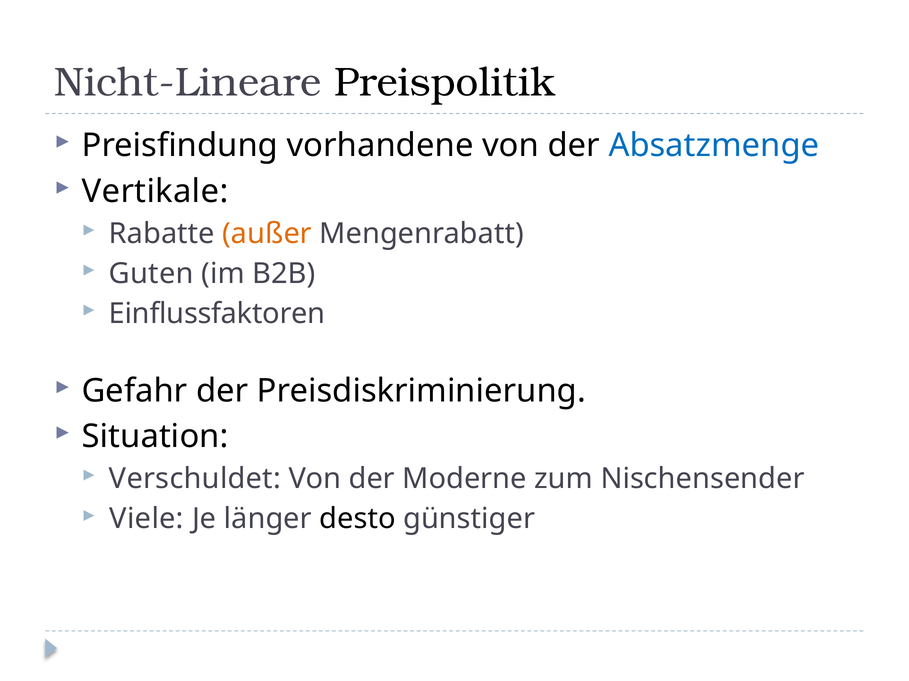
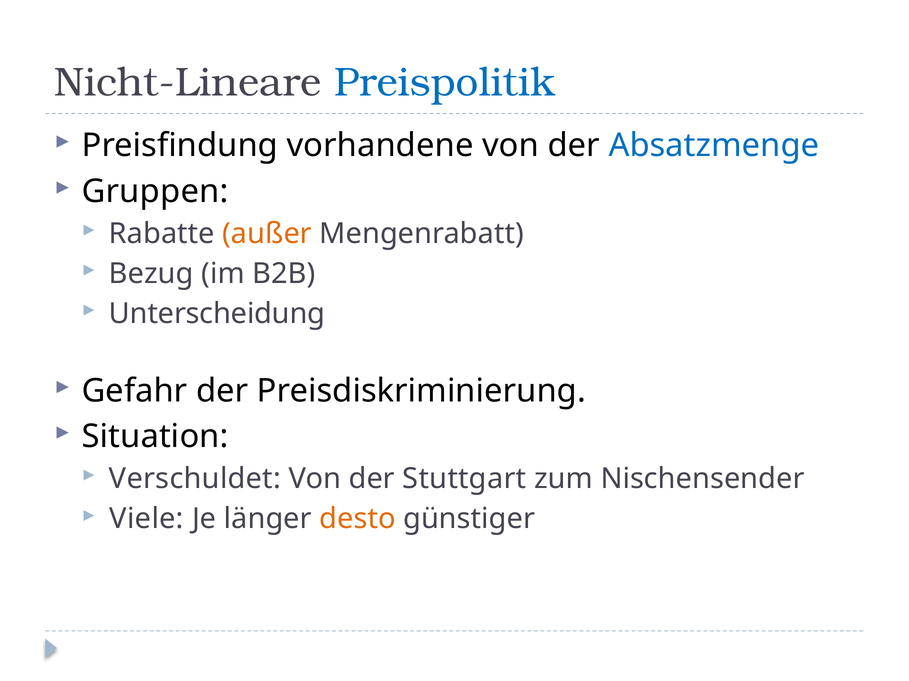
Preispolitik colour: black -> blue (445, 82)
Vertikale: Vertikale -> Gruppen (155, 192)
Guten: Guten -> Bezug (151, 274)
Einflussfaktoren: Einflussfaktoren -> Unterscheidung (217, 314)
Moderne: Moderne -> Stuttgart (464, 479)
desto colour: black -> orange (358, 519)
